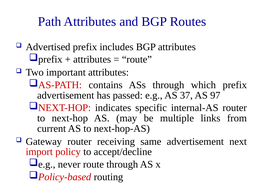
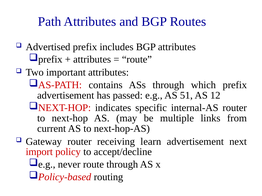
37: 37 -> 51 (186, 95)
97: 97 -> 12 (215, 95)
same: same -> learn (151, 142)
